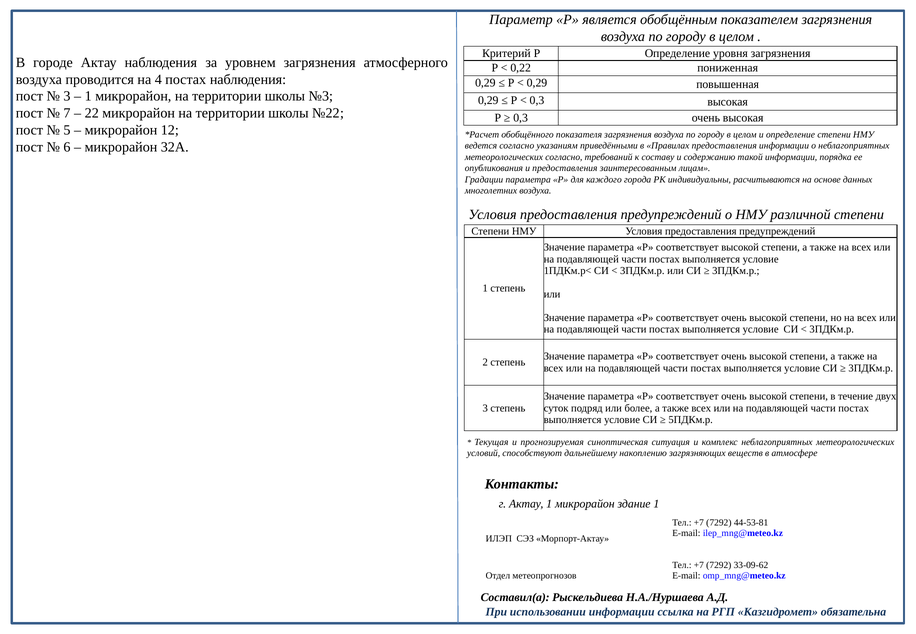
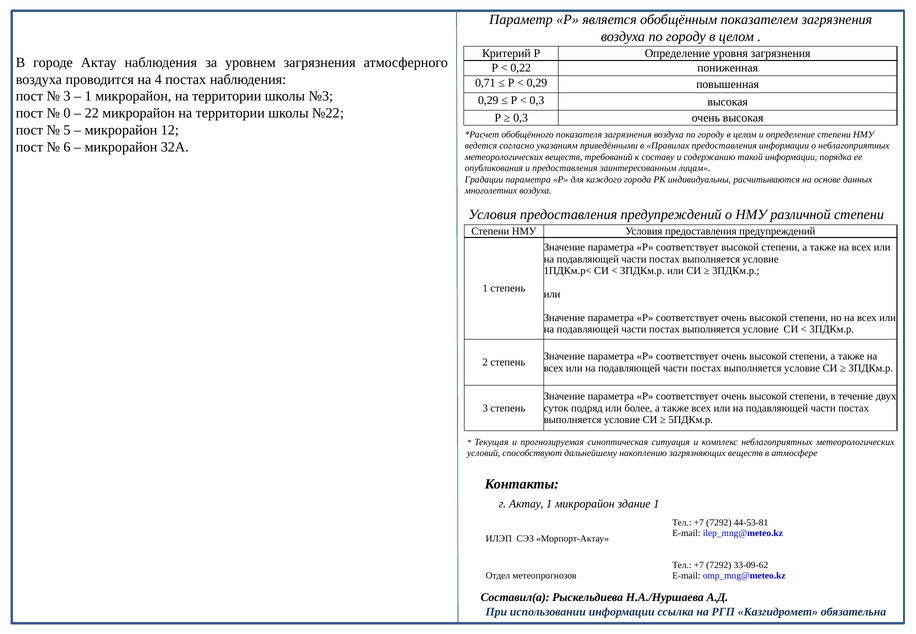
0,29: 0,29 -> 0,71 (485, 83)
7: 7 -> 0 (67, 113)
метеорологических согласно: согласно -> веществ (564, 157)
